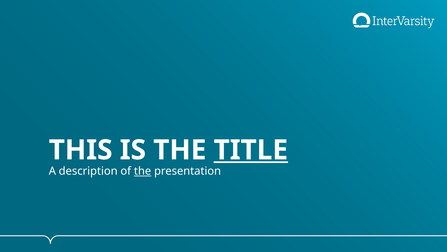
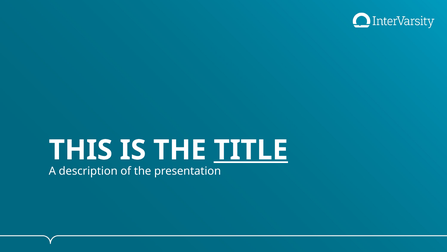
the underline: present -> none (143, 171)
